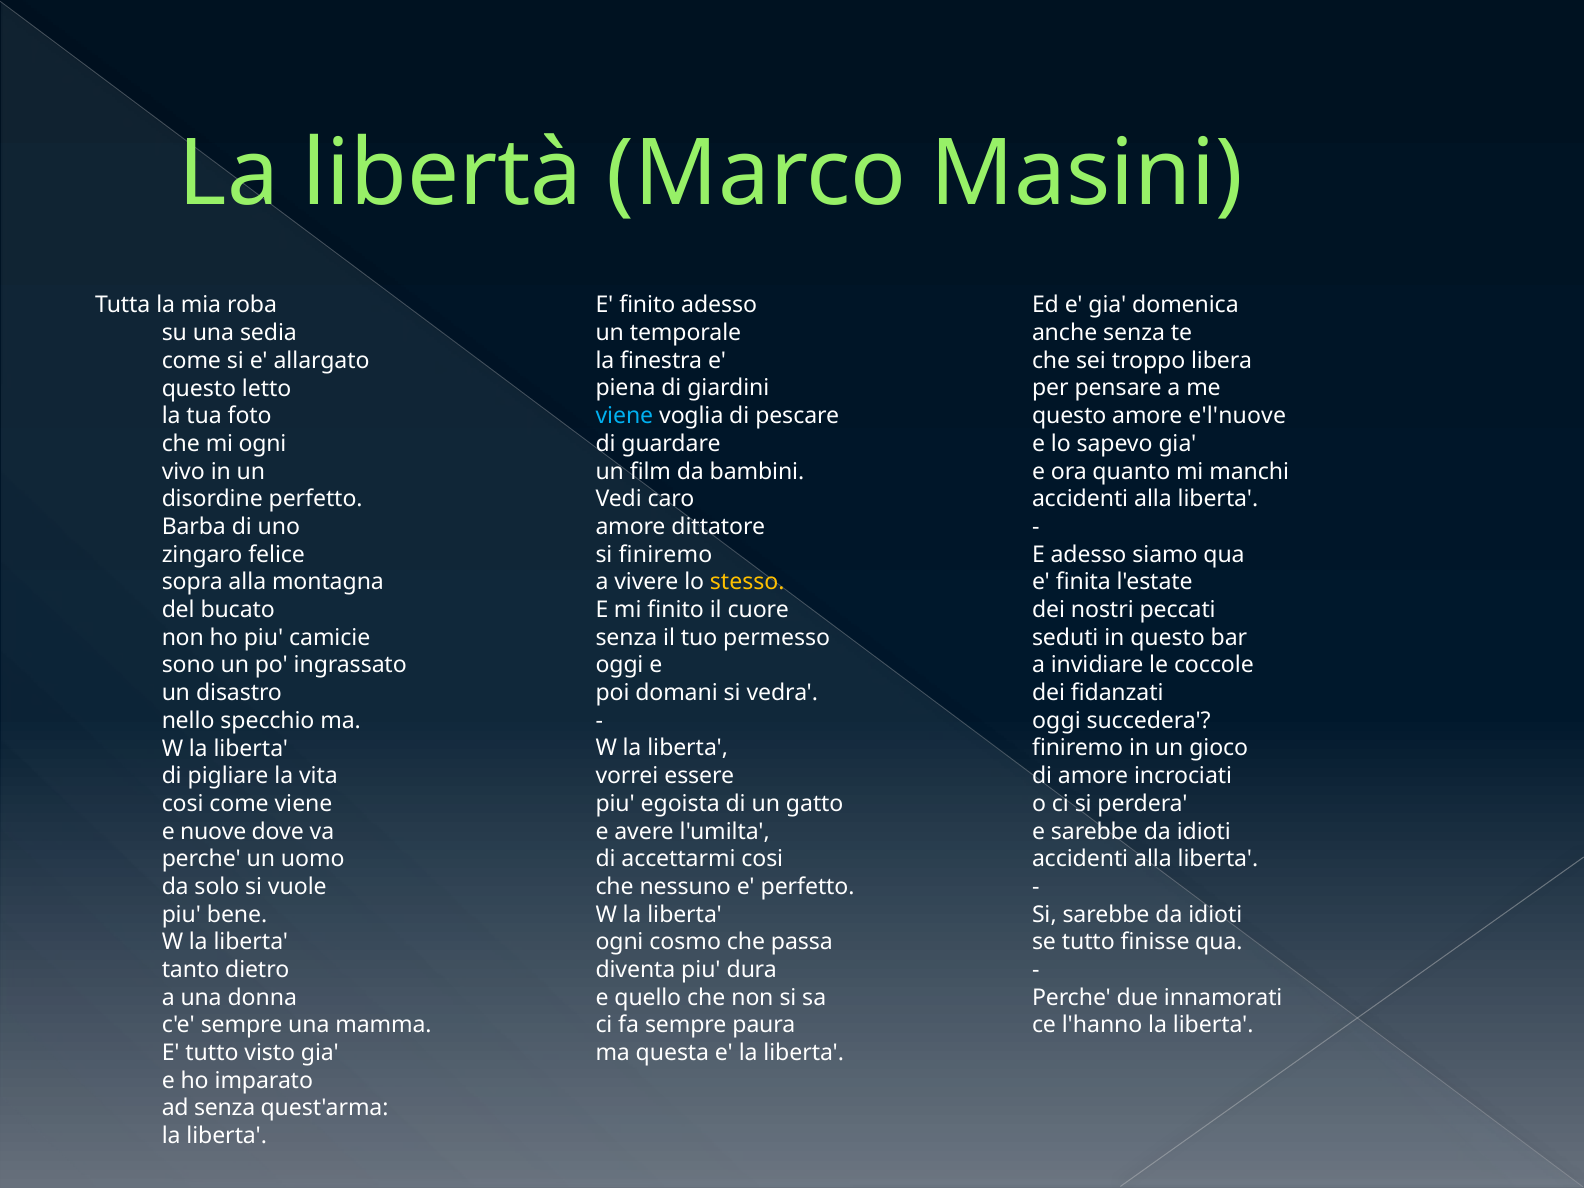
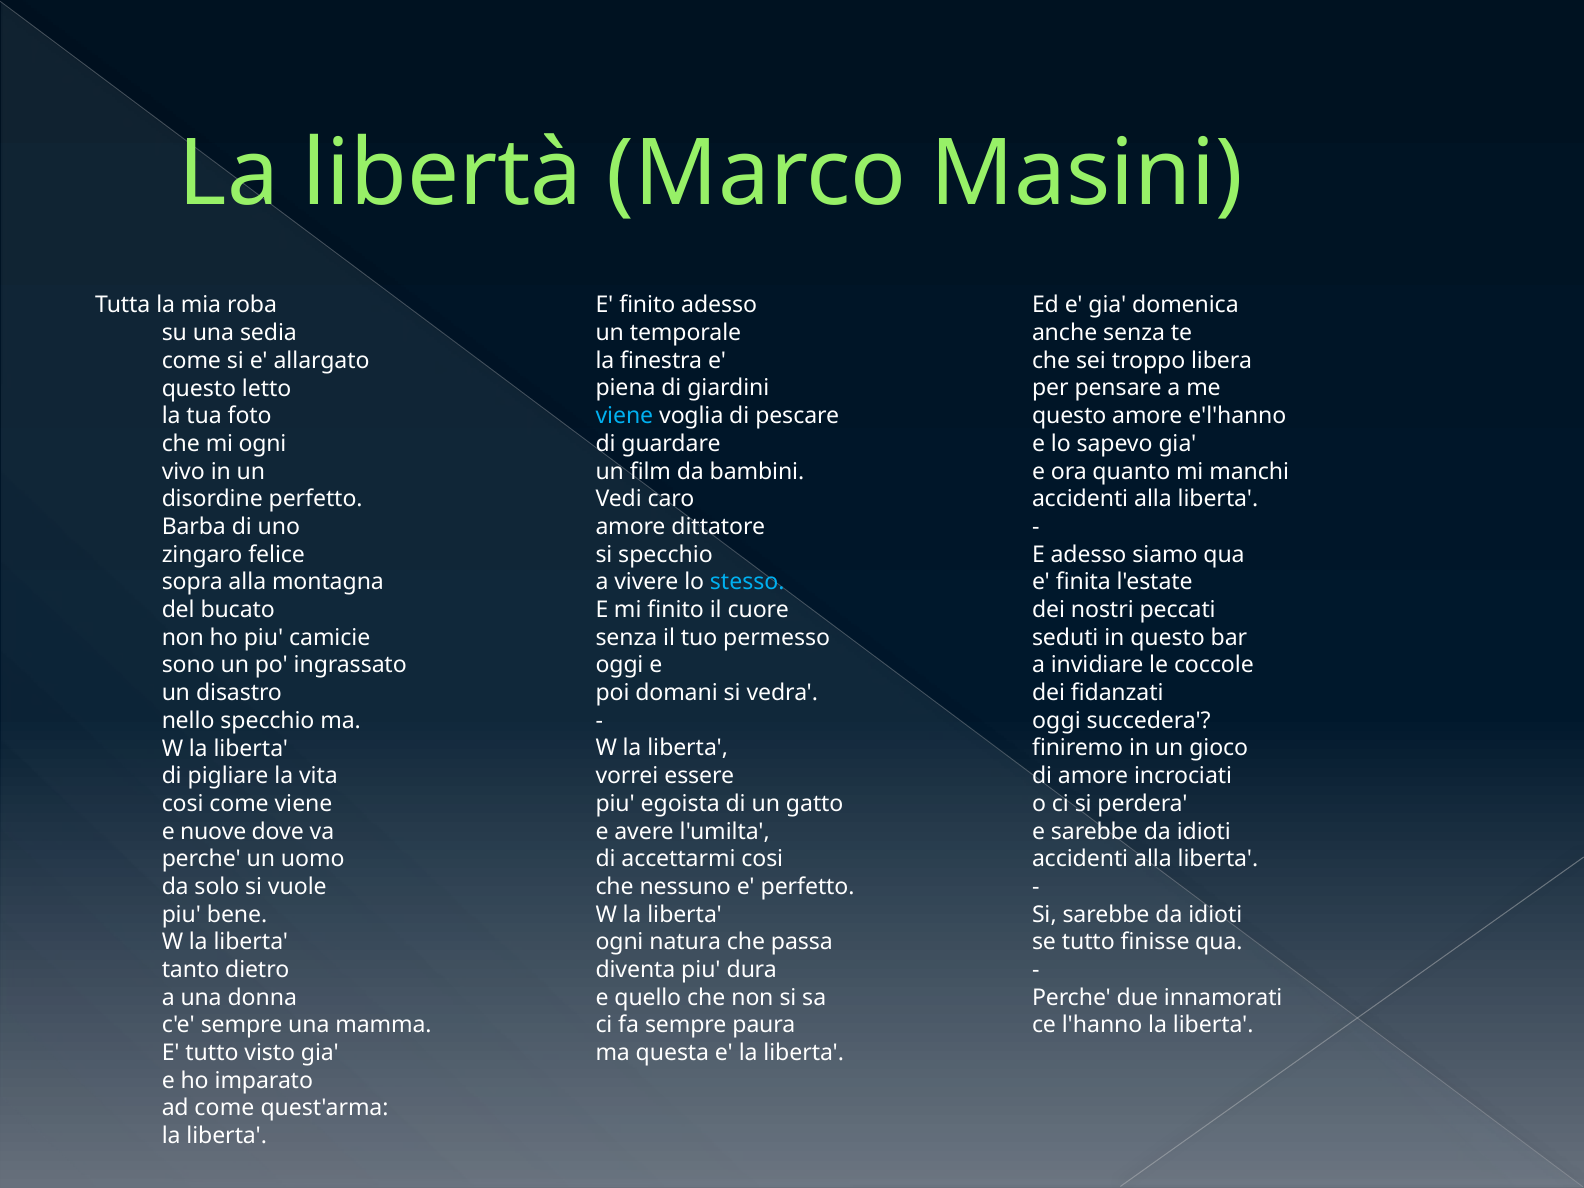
e'l'nuove: e'l'nuove -> e'l'hanno (1237, 416)
si finiremo: finiremo -> specchio (666, 555)
stesso colour: yellow -> light blue (747, 582)
cosmo: cosmo -> natura (685, 942)
ad senza: senza -> come (224, 1108)
